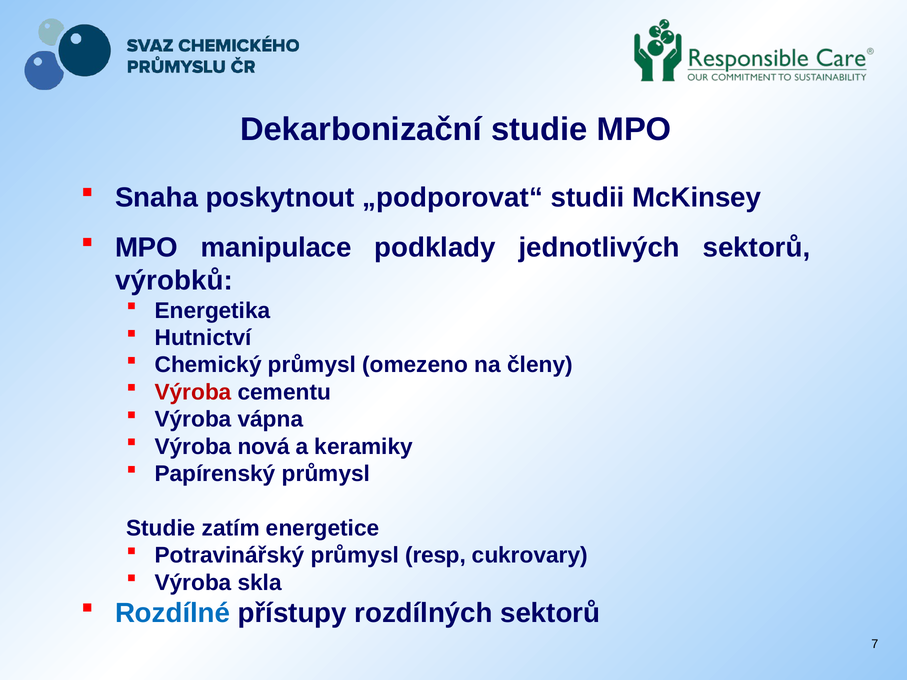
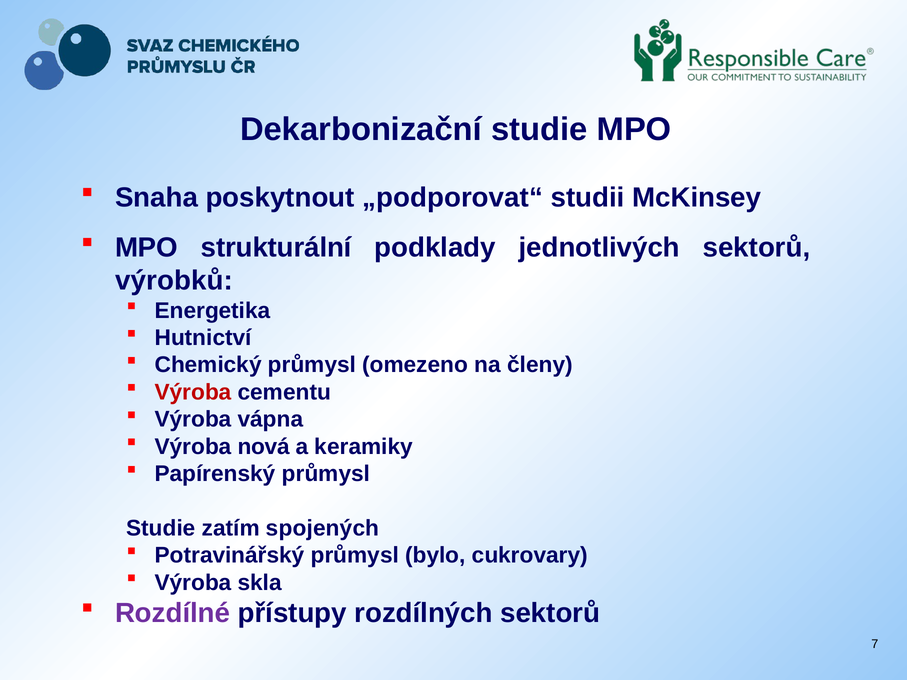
manipulace: manipulace -> strukturální (276, 248)
energetice: energetice -> spojených (323, 528)
resp: resp -> bylo (435, 556)
Rozdílné colour: blue -> purple (173, 613)
